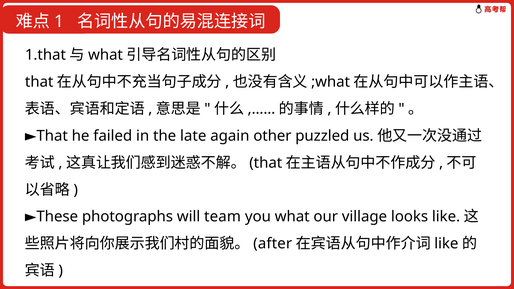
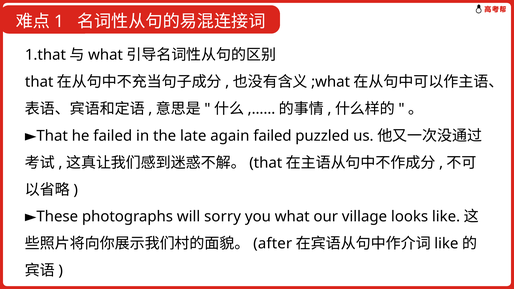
again other: other -> failed (272, 136)
team: team -> sorry (223, 217)
